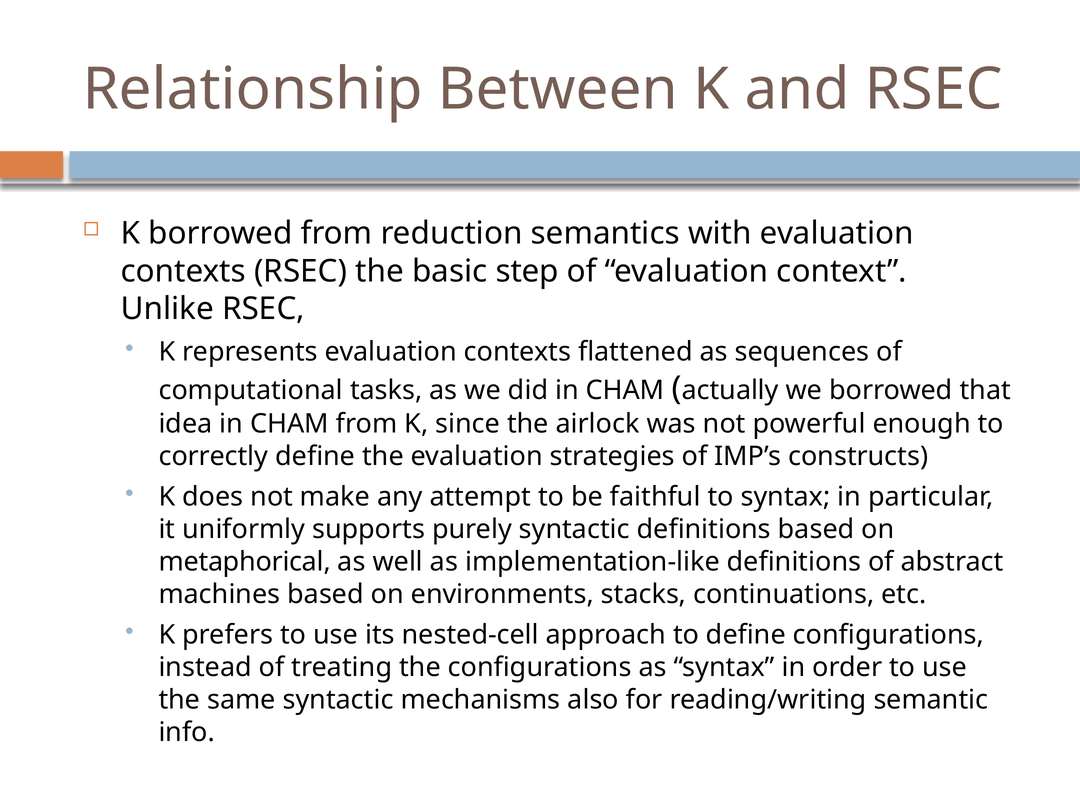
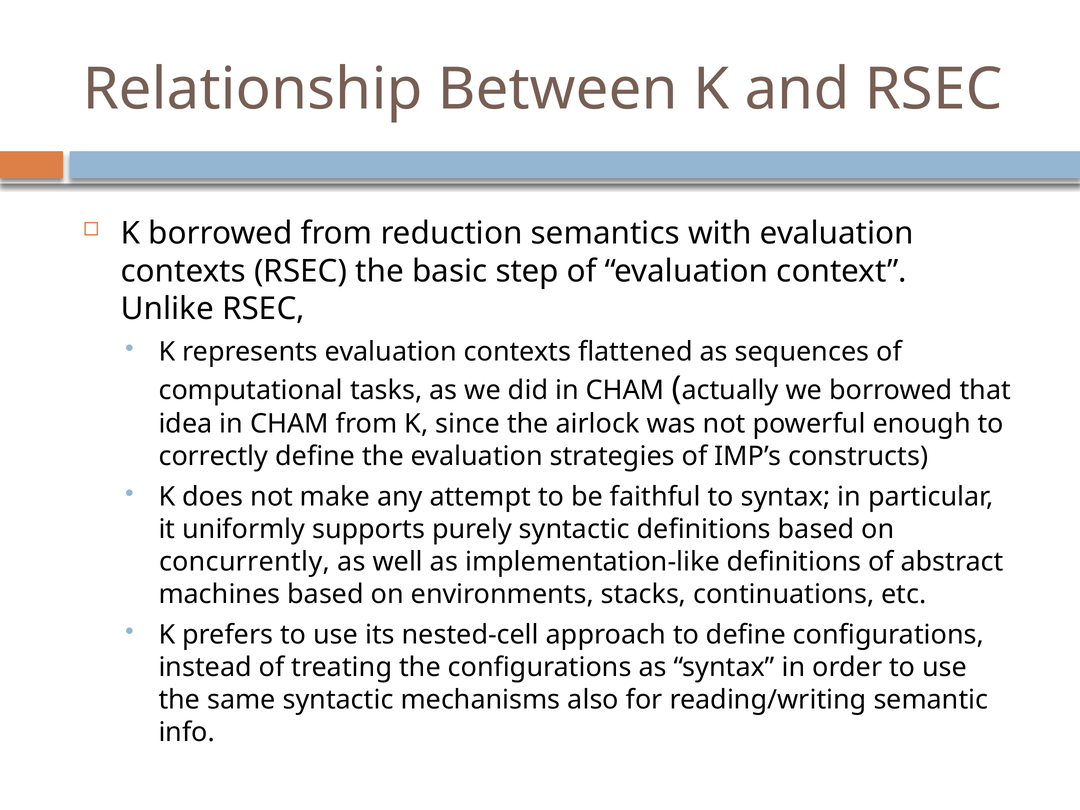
metaphorical: metaphorical -> concurrently (244, 562)
